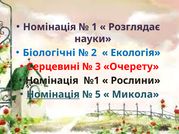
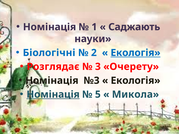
Розглядає: Розглядає -> Саджають (134, 27)
Екологія underline: none -> present (136, 53)
Серцевині: Серцевині -> Розглядає (53, 67)
№1: №1 -> №3 (92, 81)
Рослини: Рослини -> Екологія (136, 81)
